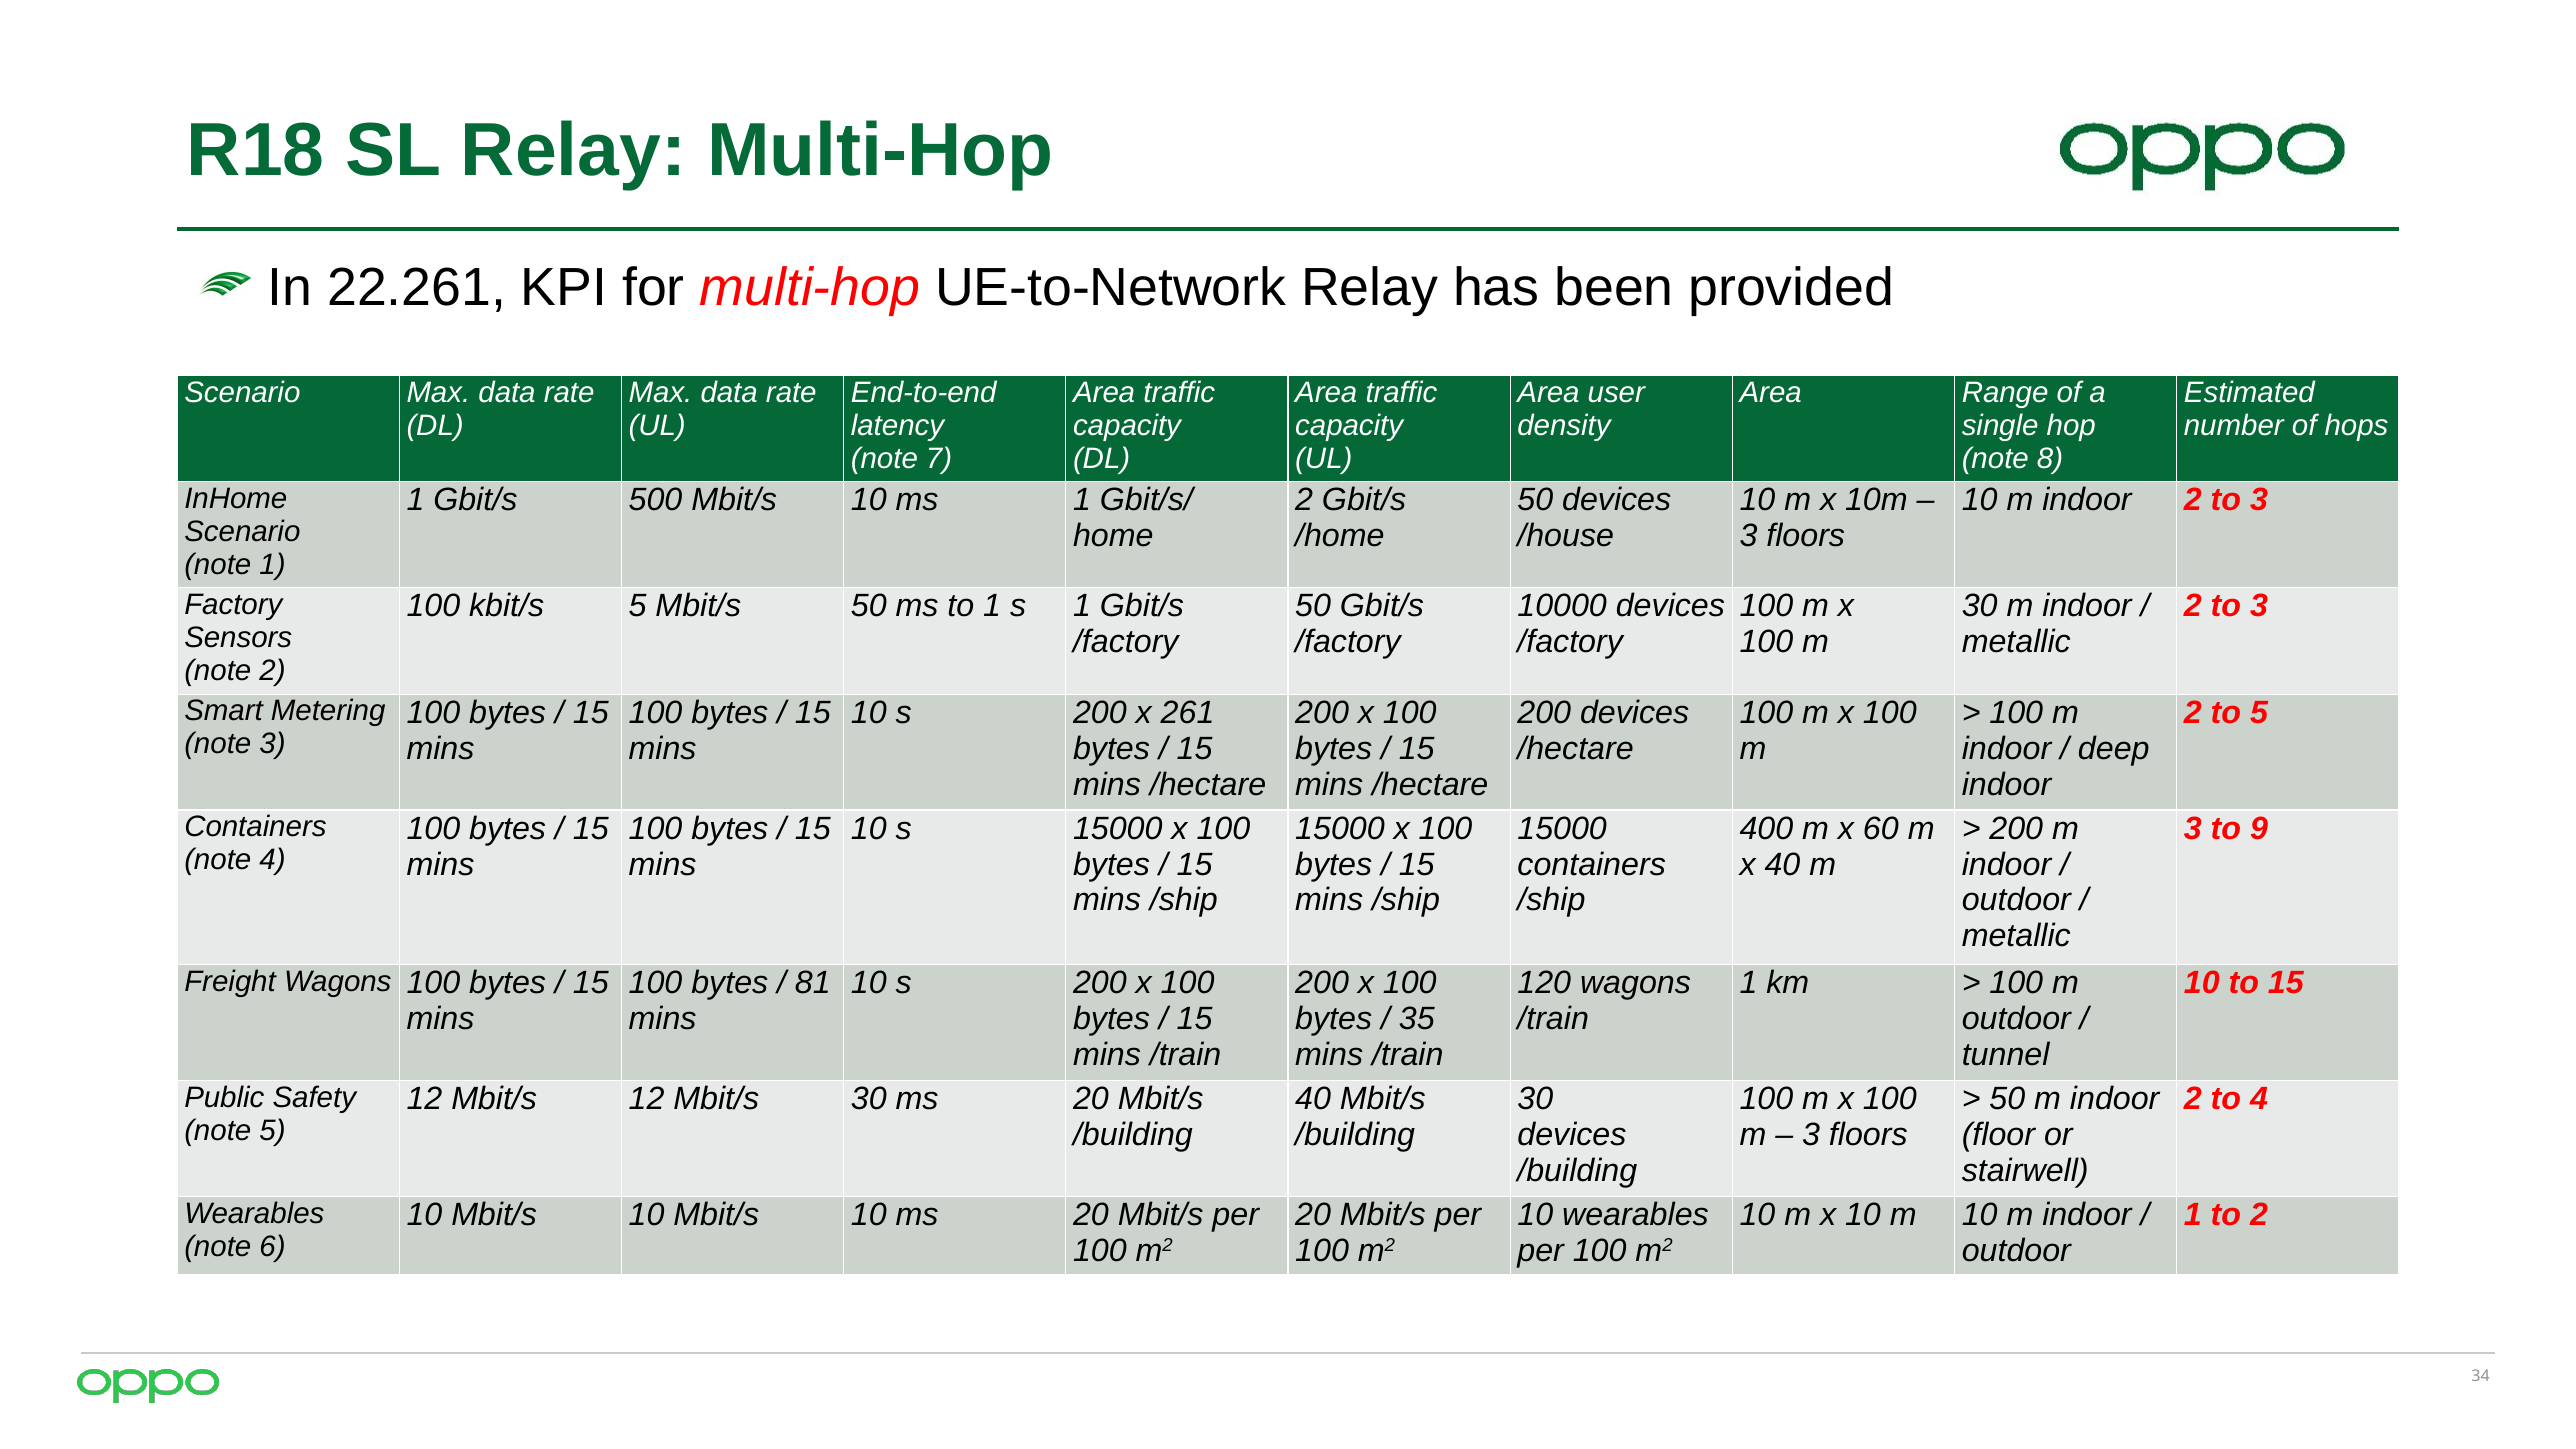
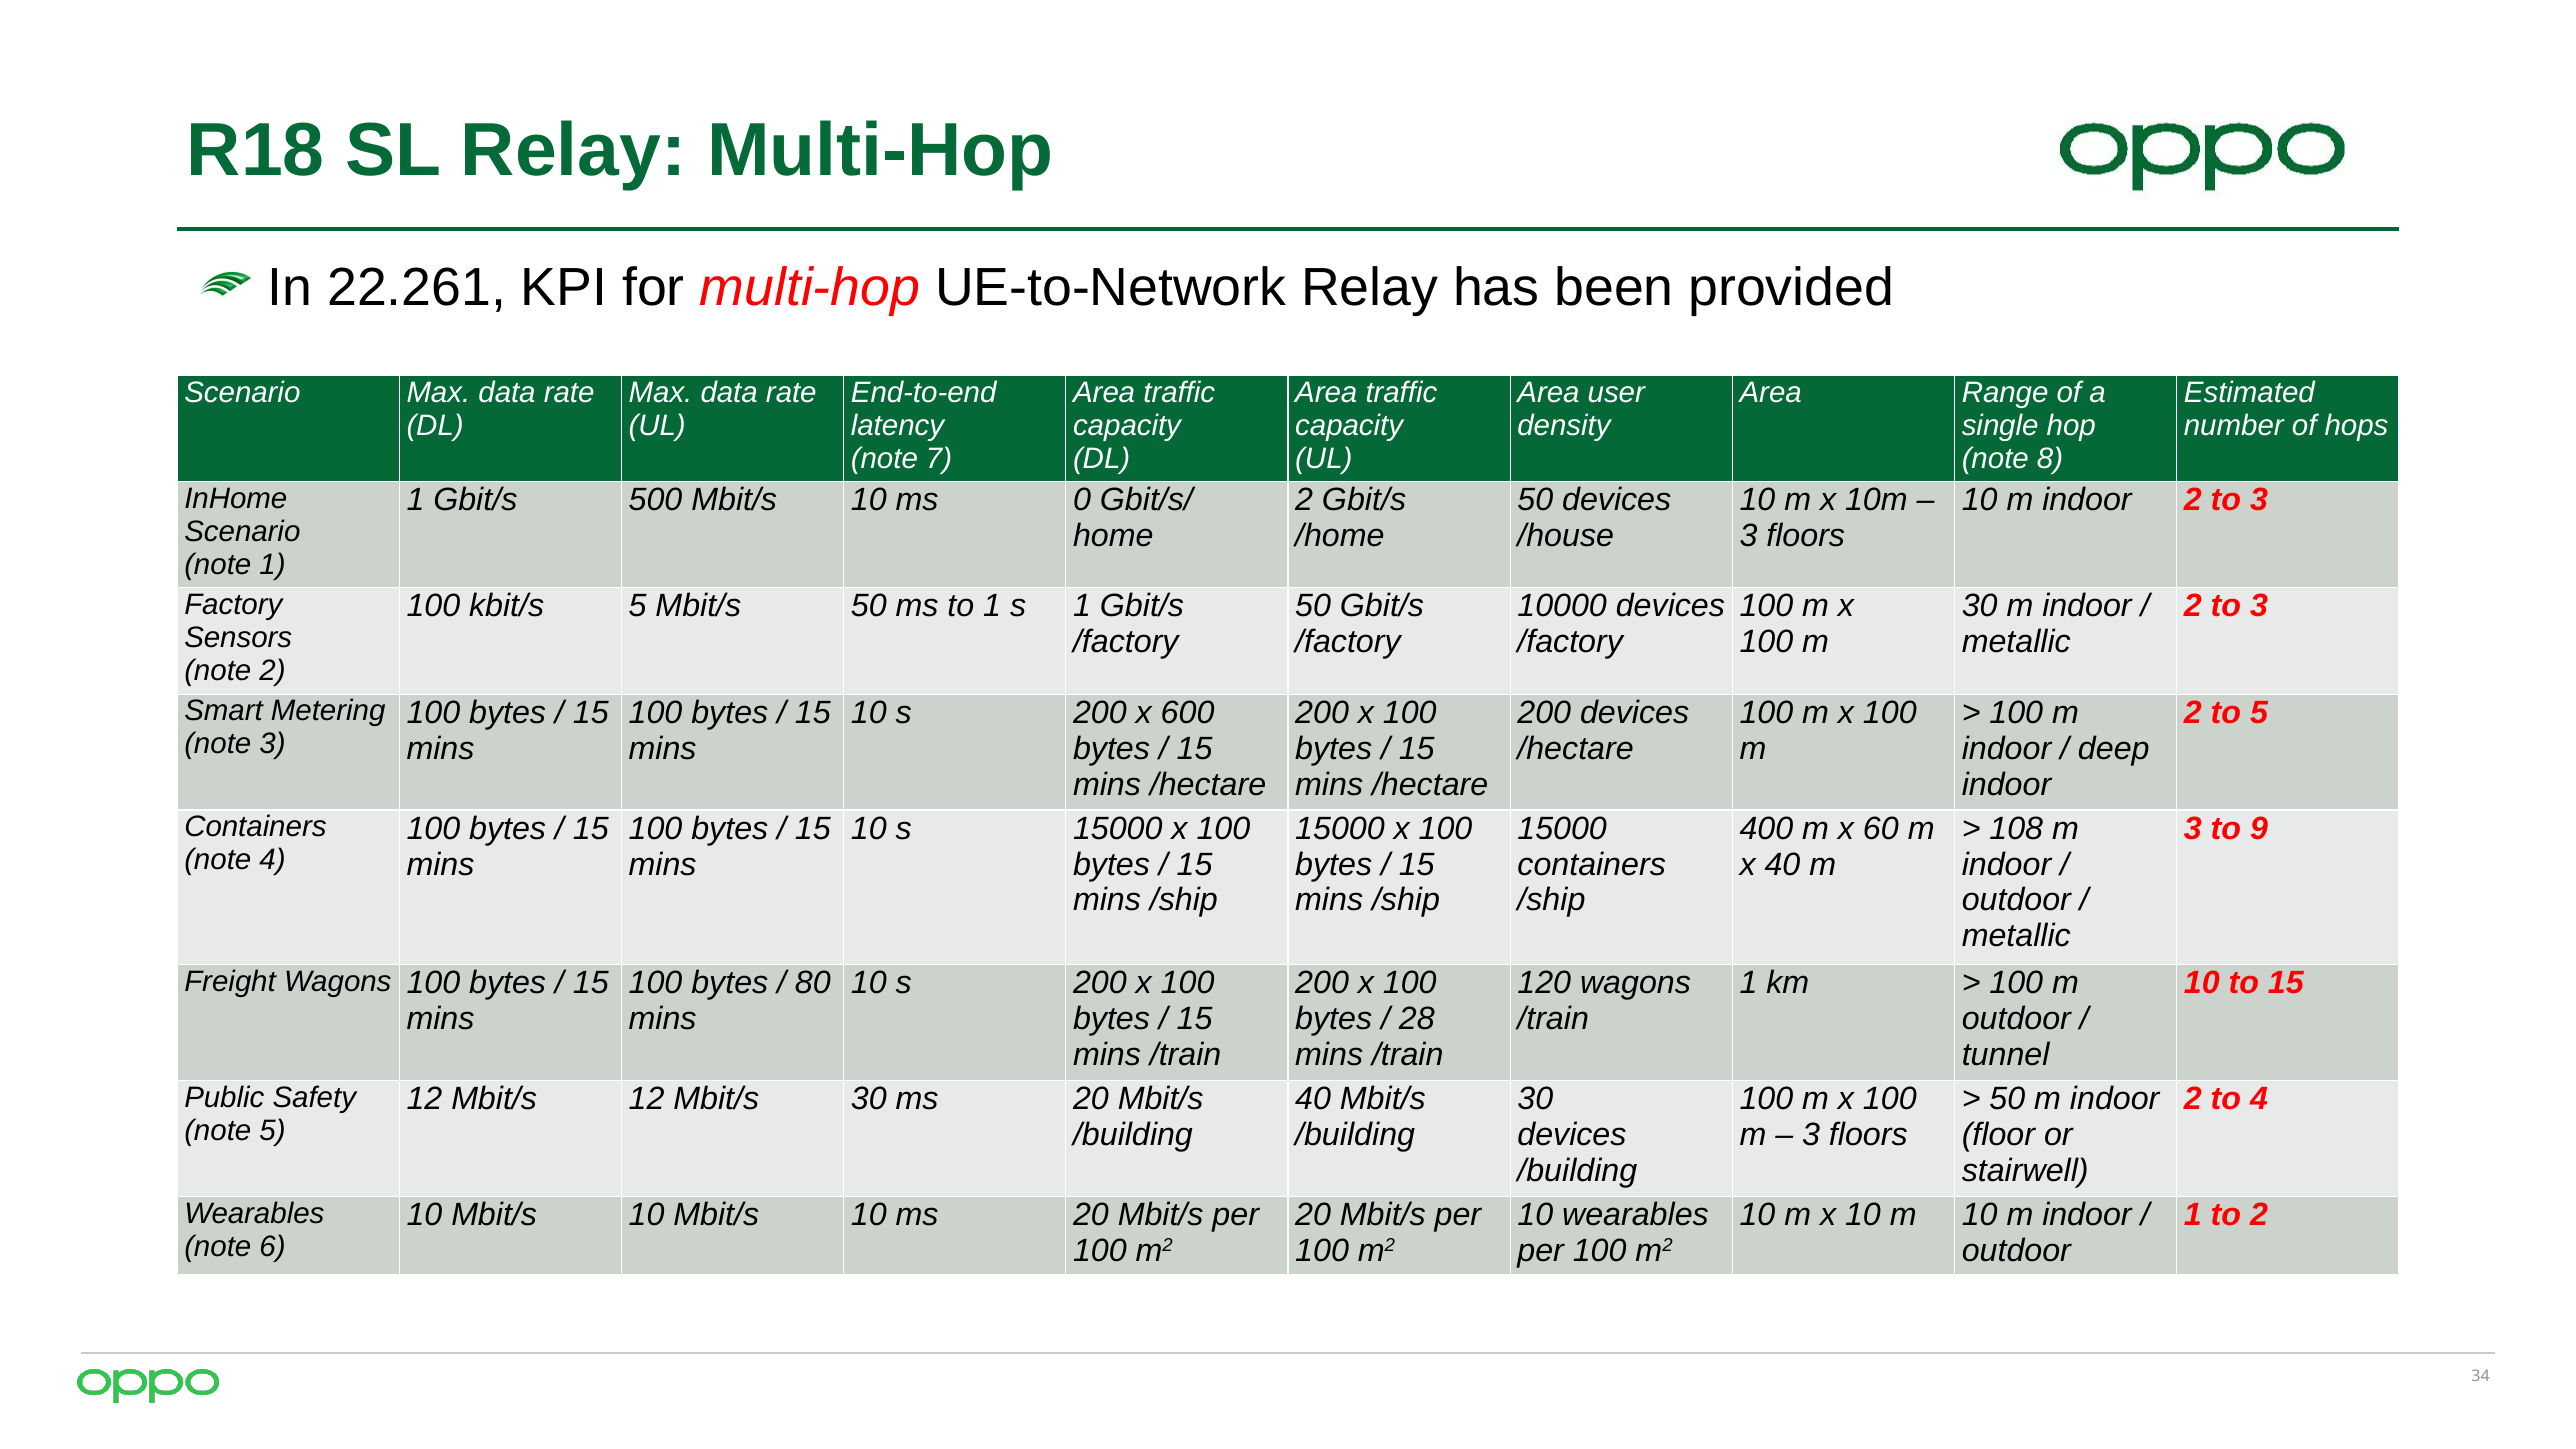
ms 1: 1 -> 0 (1082, 500)
261: 261 -> 600 (1188, 713)
200: 200 -> 108 (2016, 829)
81: 81 -> 80 (813, 983)
35: 35 -> 28 (1417, 1019)
